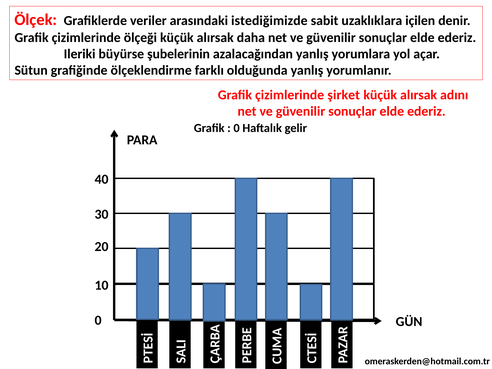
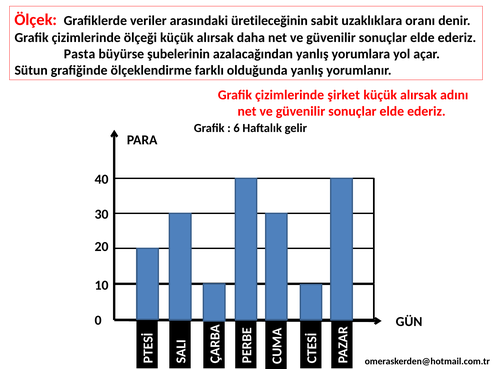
istediğimizde: istediğimizde -> üretileceğinin (269, 21)
içilen: içilen -> oranı (420, 21)
Ileriki: Ileriki -> Pasta (80, 54)
0: 0 -> 6 (237, 128)
